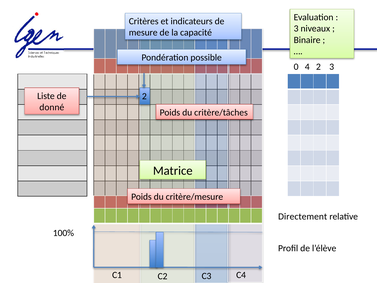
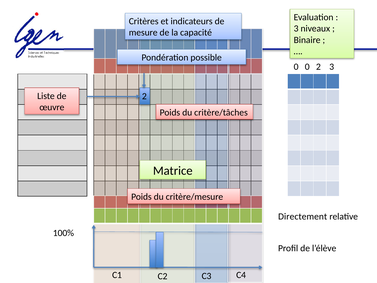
0 4: 4 -> 0 (307, 67)
donné: donné -> œuvre (52, 107)
